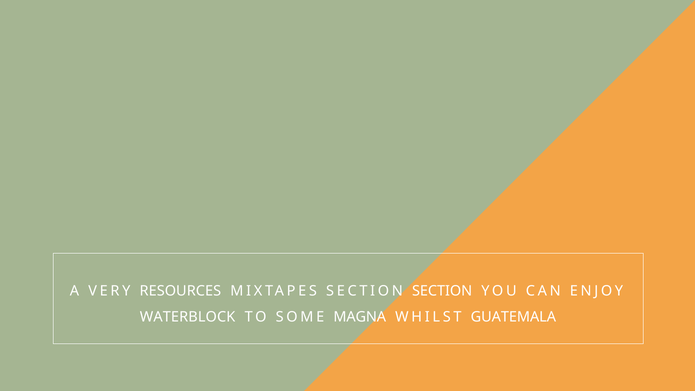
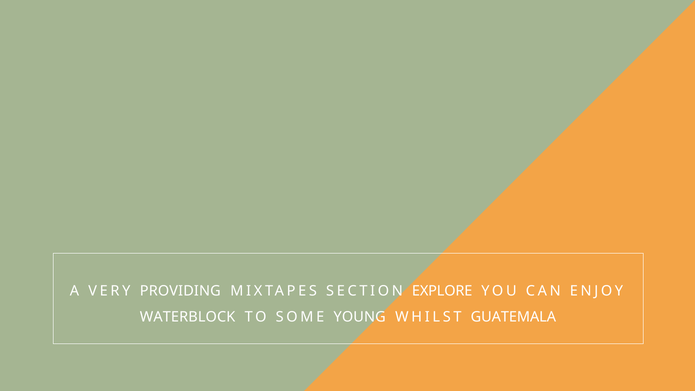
RESOURCES: RESOURCES -> PROVIDING (180, 291)
SECTION SECTION: SECTION -> EXPLORE (442, 291)
MAGNA: MAGNA -> YOUNG (360, 317)
